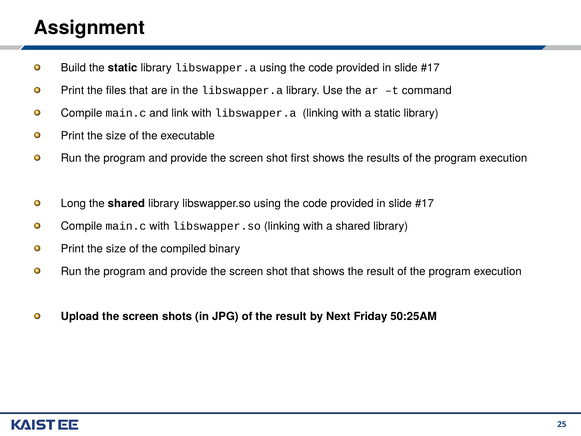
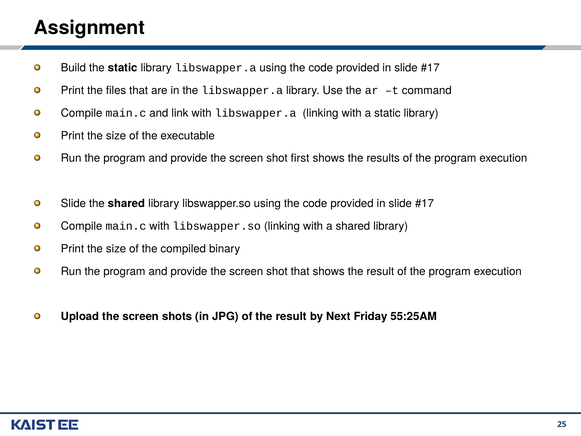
Long: Long -> Slide (73, 203)
50:25AM: 50:25AM -> 55:25AM (414, 316)
